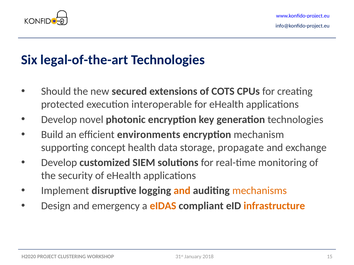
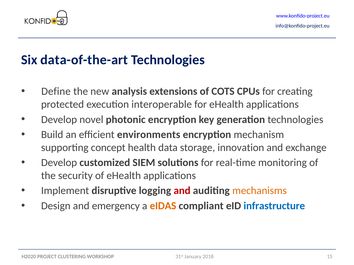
legal-of-the-art: legal-of-the-art -> data-of-the-art (84, 60)
Should: Should -> Define (56, 92)
secured: secured -> analysis (129, 92)
propagate: propagate -> innovation (241, 148)
and colour: orange -> red (182, 191)
infrastructure colour: orange -> blue (274, 206)
